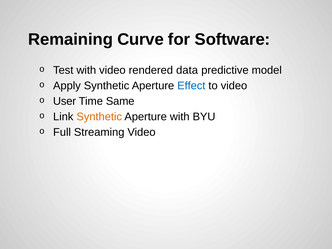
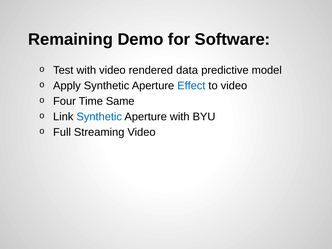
Curve: Curve -> Demo (141, 39)
User: User -> Four (64, 101)
Synthetic colour: orange -> blue (99, 117)
